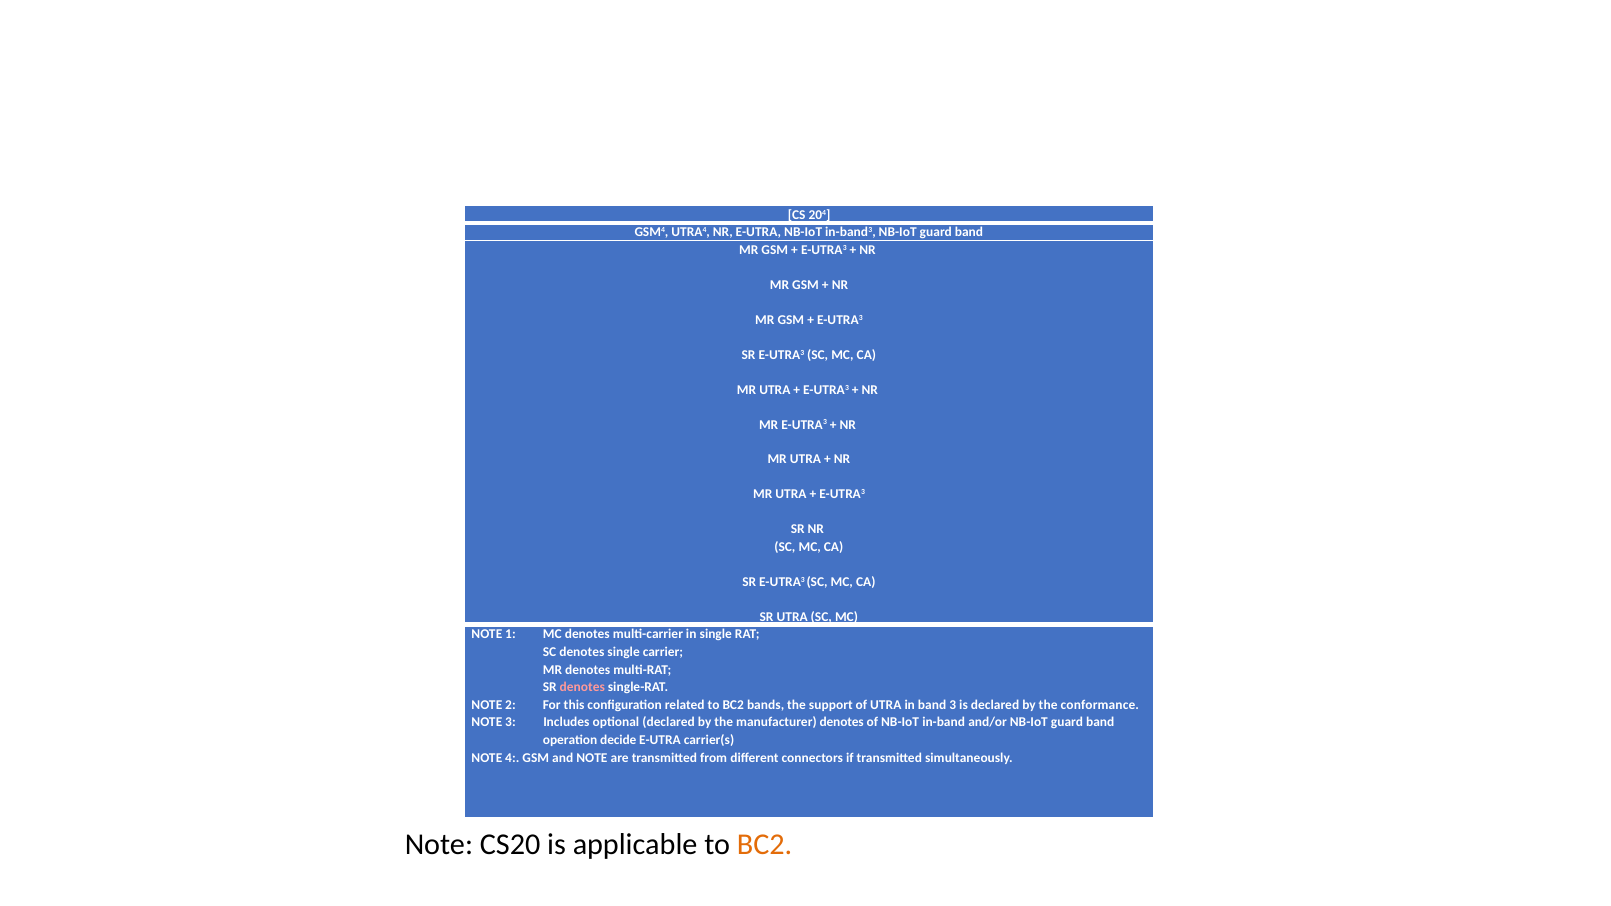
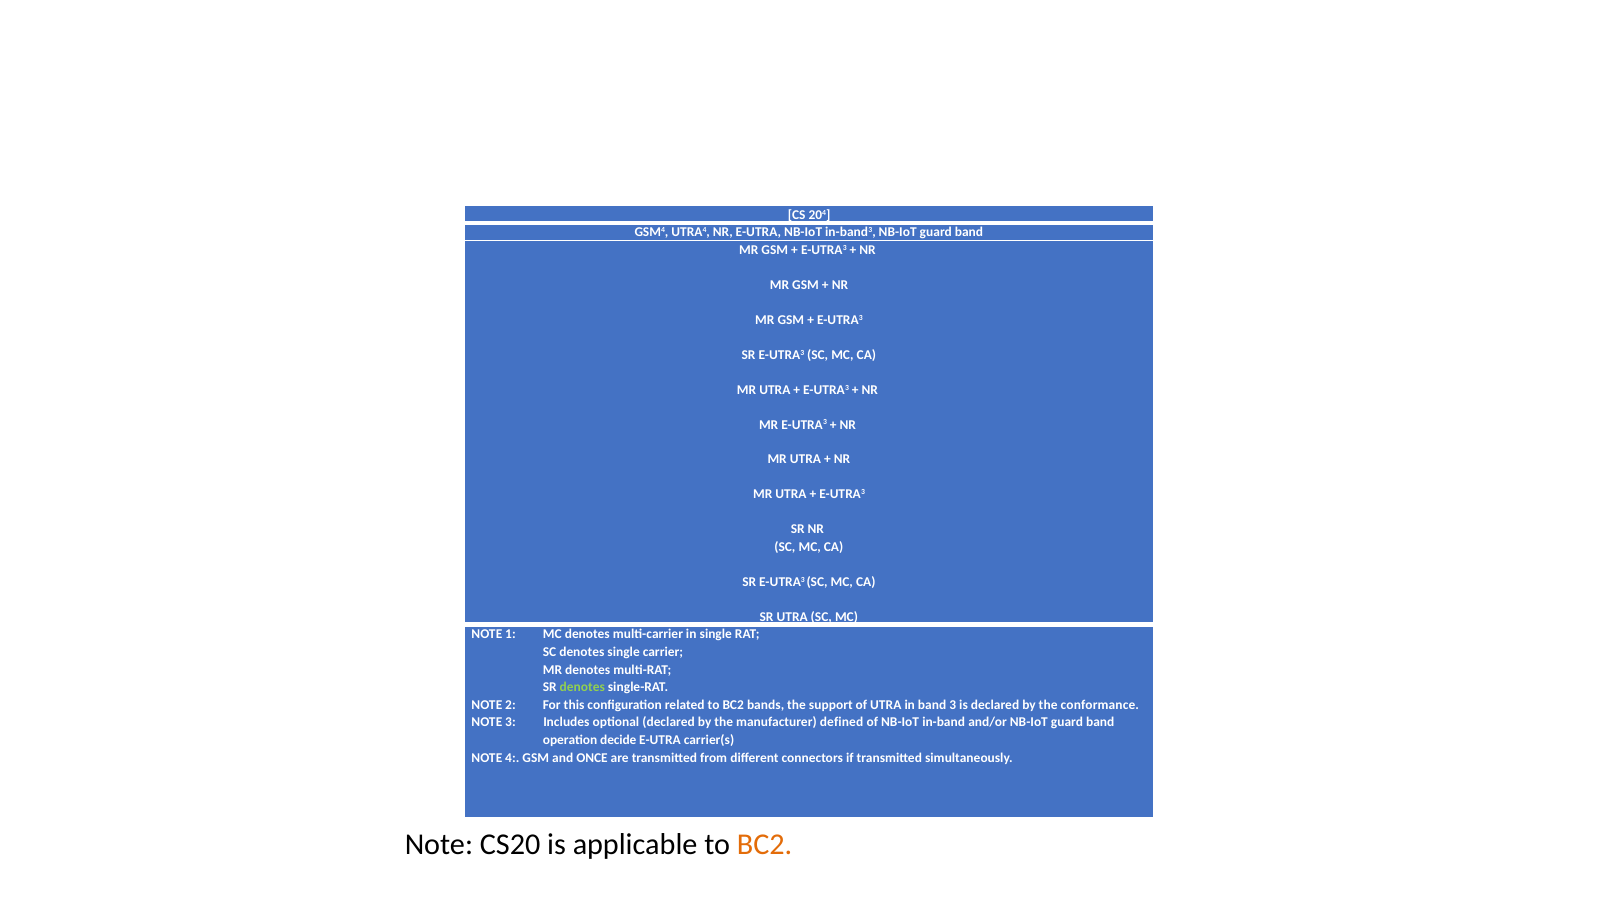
denotes colour: pink -> light green (582, 687)
manufacturer denotes: denotes -> defined (842, 723)
and NOTE: NOTE -> ONCE (592, 758)
